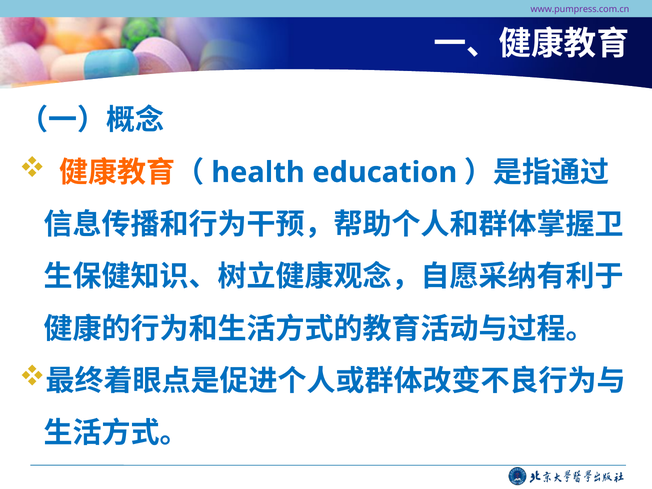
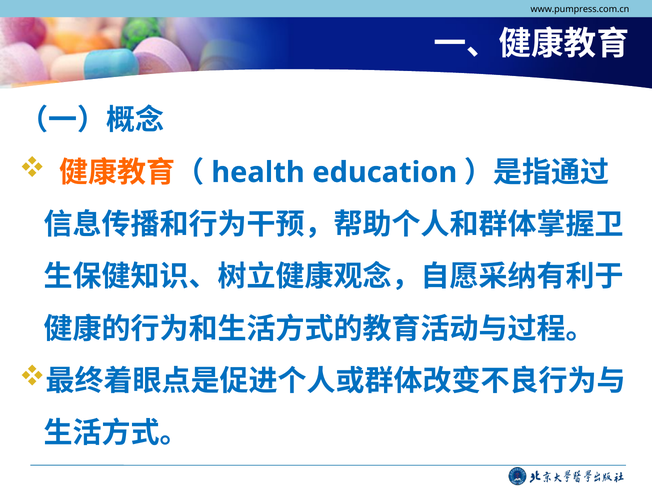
www.pumpress.com.cn colour: purple -> black (580, 9)
